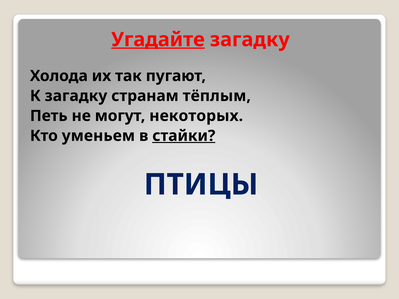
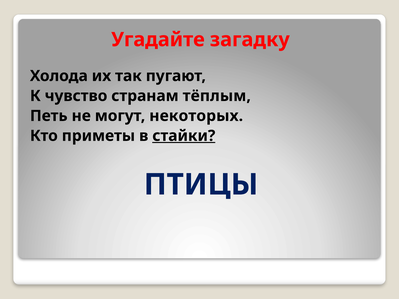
Угадайте underline: present -> none (158, 40)
К загадку: загадку -> чувство (76, 96)
уменьем: уменьем -> приметы (98, 136)
